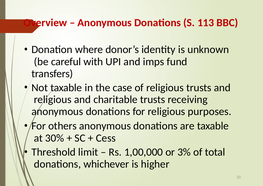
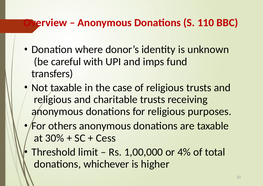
113: 113 -> 110 (206, 23)
3%: 3% -> 4% (184, 152)
